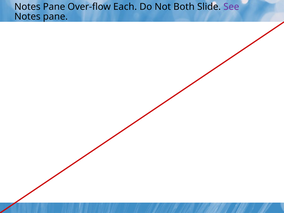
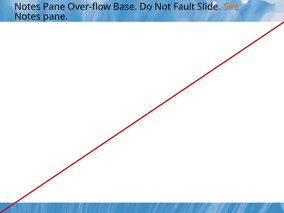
Each: Each -> Base (125, 7)
Both: Both -> Fault (184, 7)
See colour: purple -> orange (231, 7)
